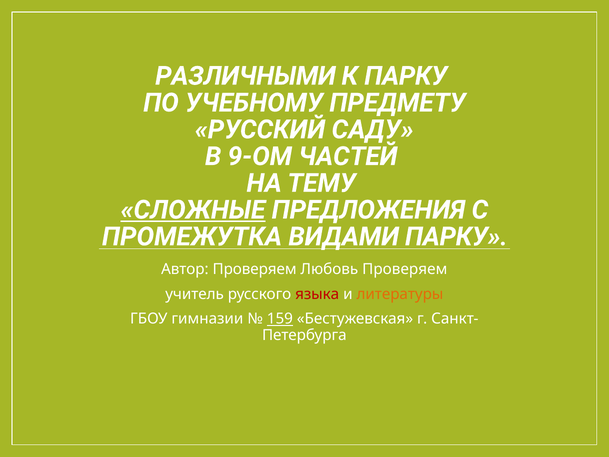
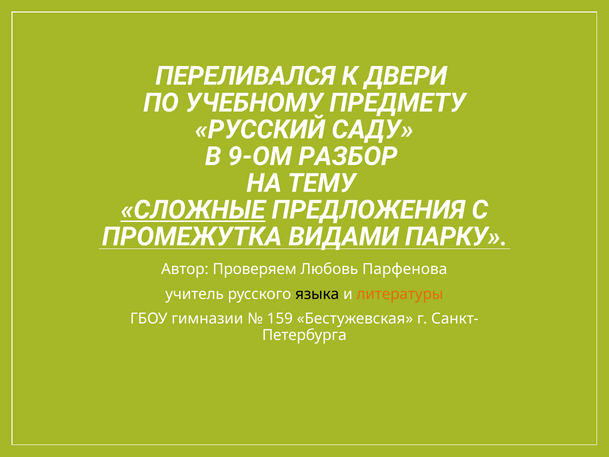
РАЗЛИЧНЫМИ: РАЗЛИЧНЫМИ -> ПЕРЕЛИВАЛСЯ (245, 76)
К ПАРКУ: ПАРКУ -> ДВЕРИ (406, 76)
ЧАСТЕЙ: ЧАСТЕЙ -> РАЗБОР (348, 156)
Любовь Проверяем: Проверяем -> Парфенова (405, 269)
языка colour: red -> black (317, 294)
159 underline: present -> none (280, 319)
